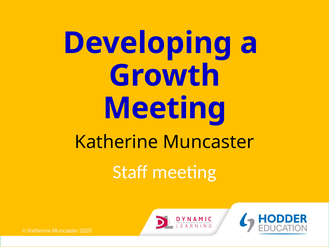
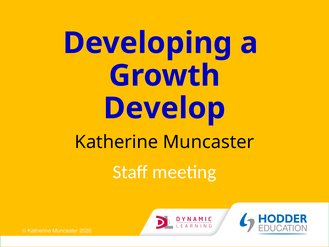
Meeting: Meeting -> Develop (164, 108)
